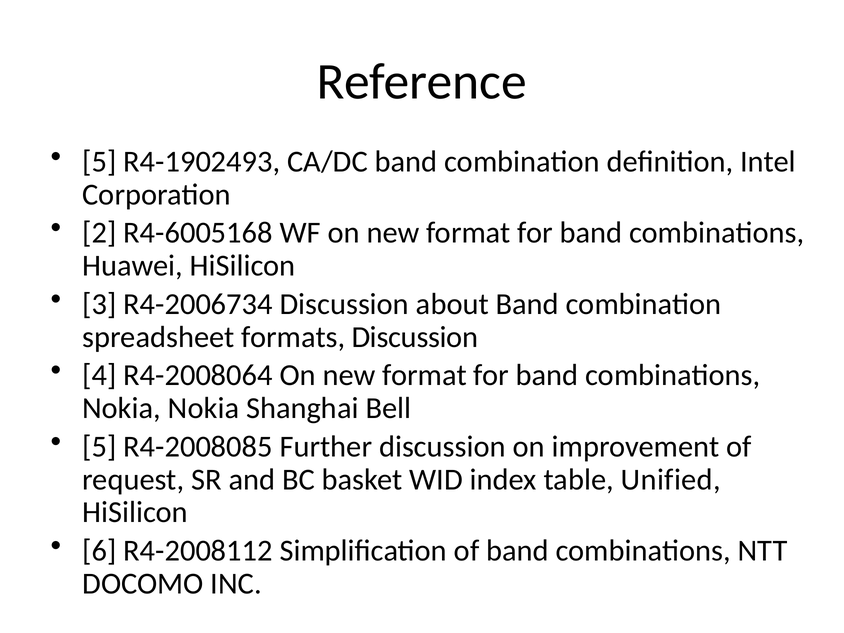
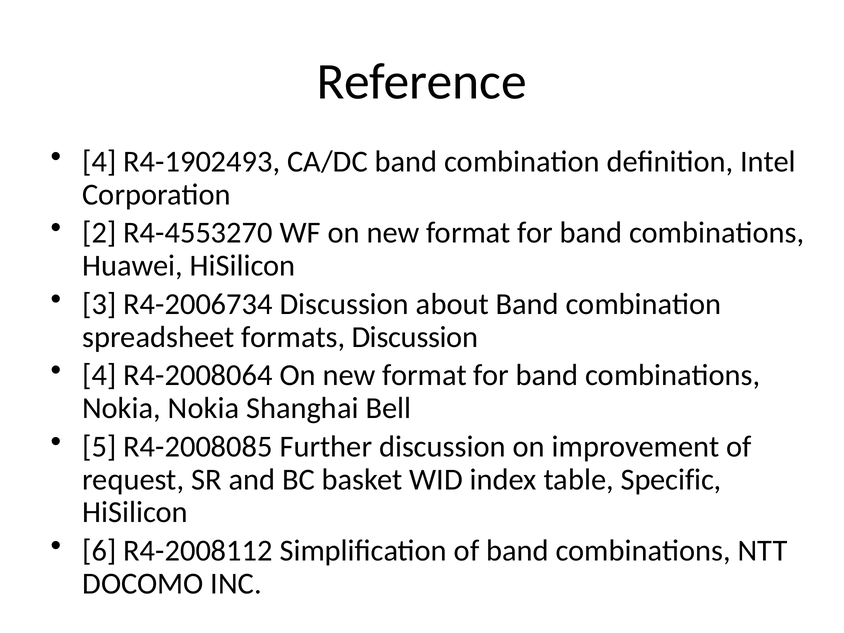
5: 5 -> 4 (99, 162)
R4-6005168: R4-6005168 -> R4-4553270 (198, 233)
Unified: Unified -> Specific (671, 480)
